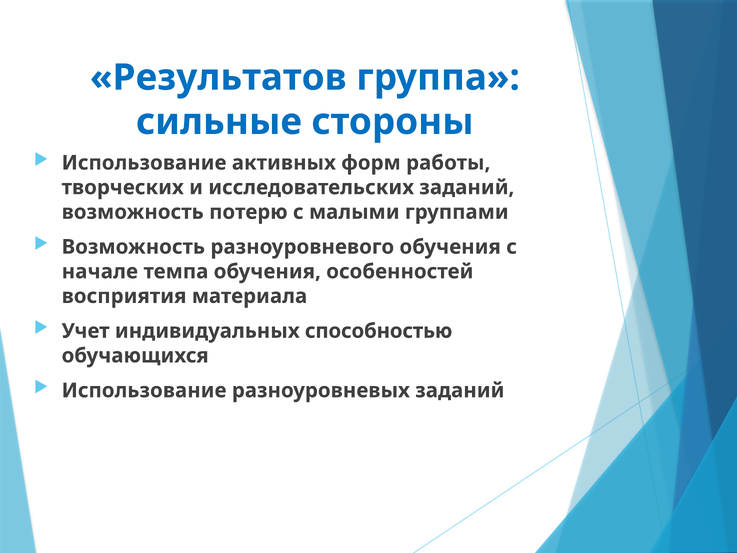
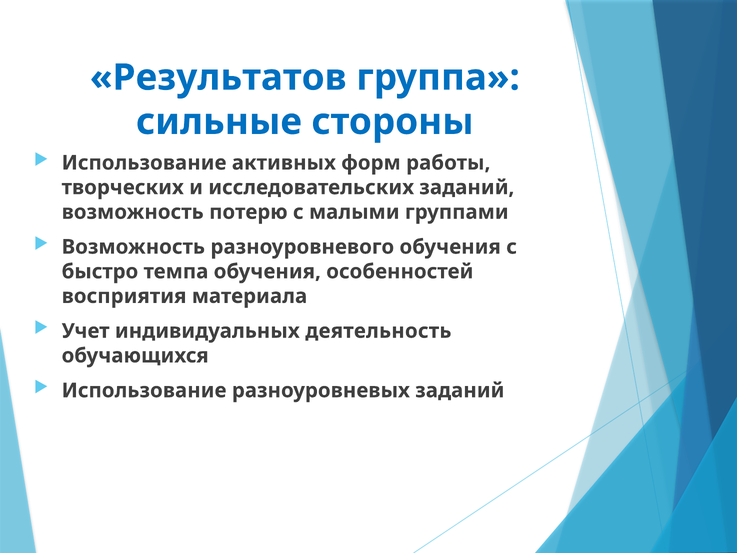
начале: начале -> быстро (100, 271)
способностью: способностью -> деятельность (378, 331)
